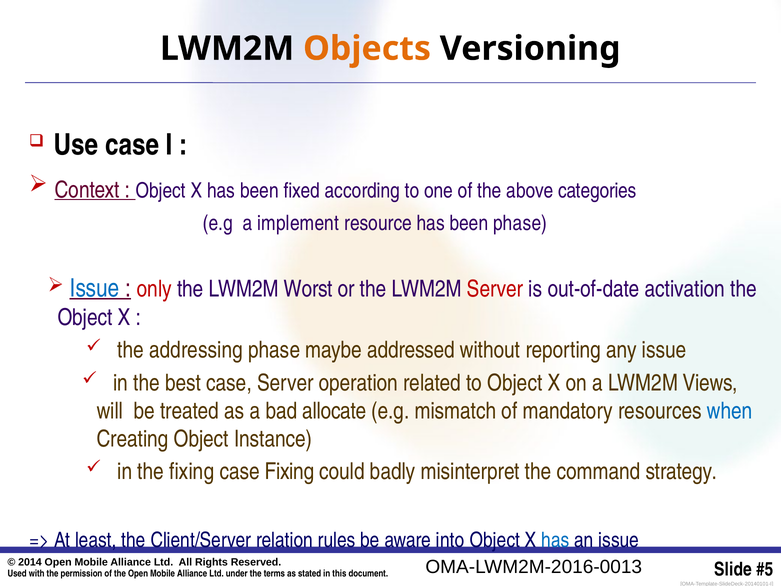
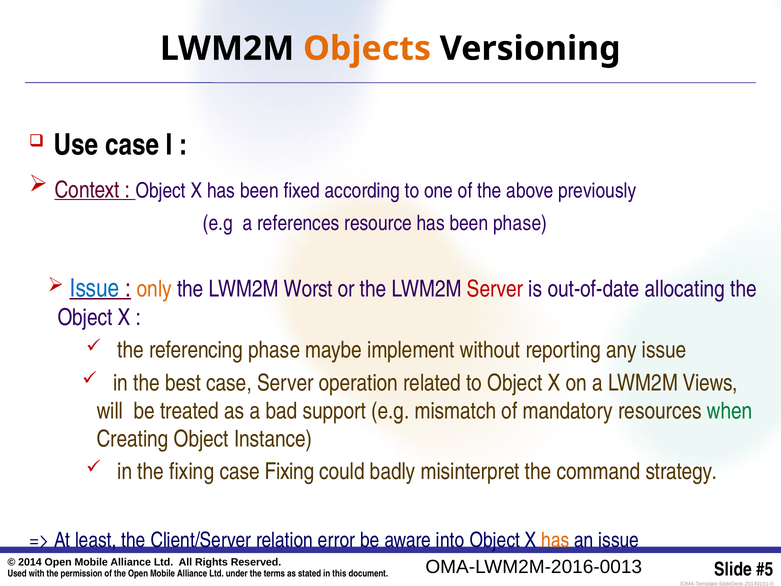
categories: categories -> previously (597, 191)
implement: implement -> references (298, 223)
only colour: red -> orange (154, 289)
activation: activation -> allocating (685, 289)
addressing: addressing -> referencing (196, 350)
addressed: addressed -> implement (411, 350)
allocate: allocate -> support (334, 411)
when colour: blue -> green (730, 411)
rules: rules -> error (337, 540)
has colour: blue -> orange (555, 540)
